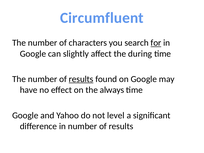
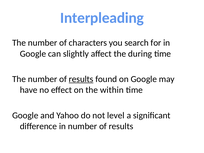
Circumfluent: Circumfluent -> Interpleading (102, 18)
for underline: present -> none (156, 43)
always: always -> within (112, 90)
